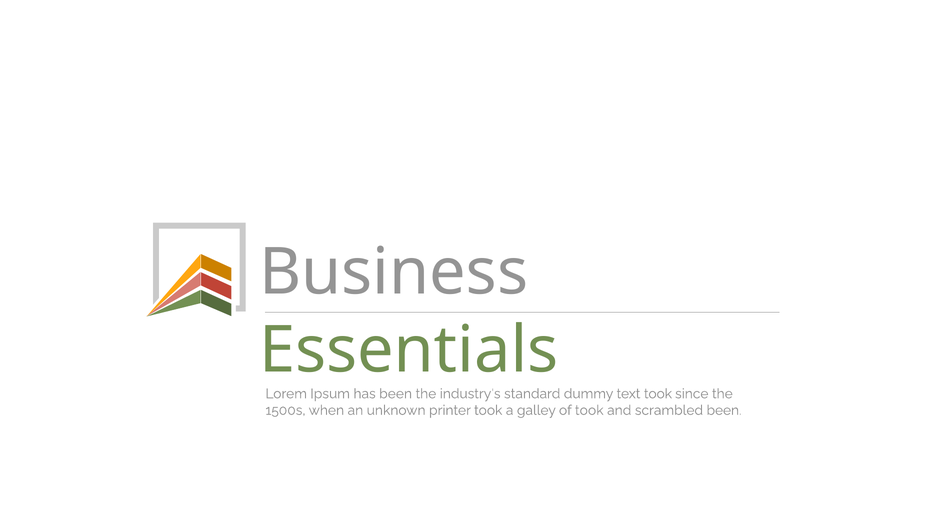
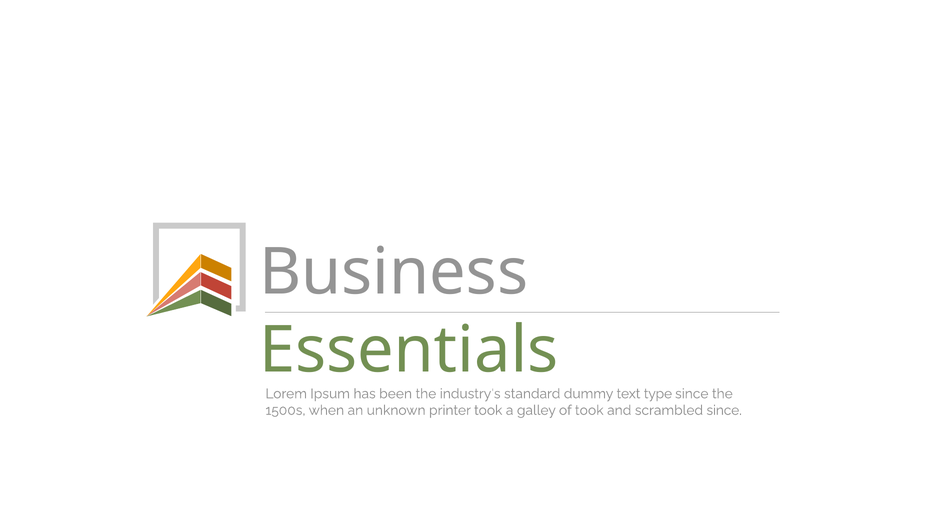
text took: took -> type (658, 393)
scrambled been: been -> since (724, 410)
